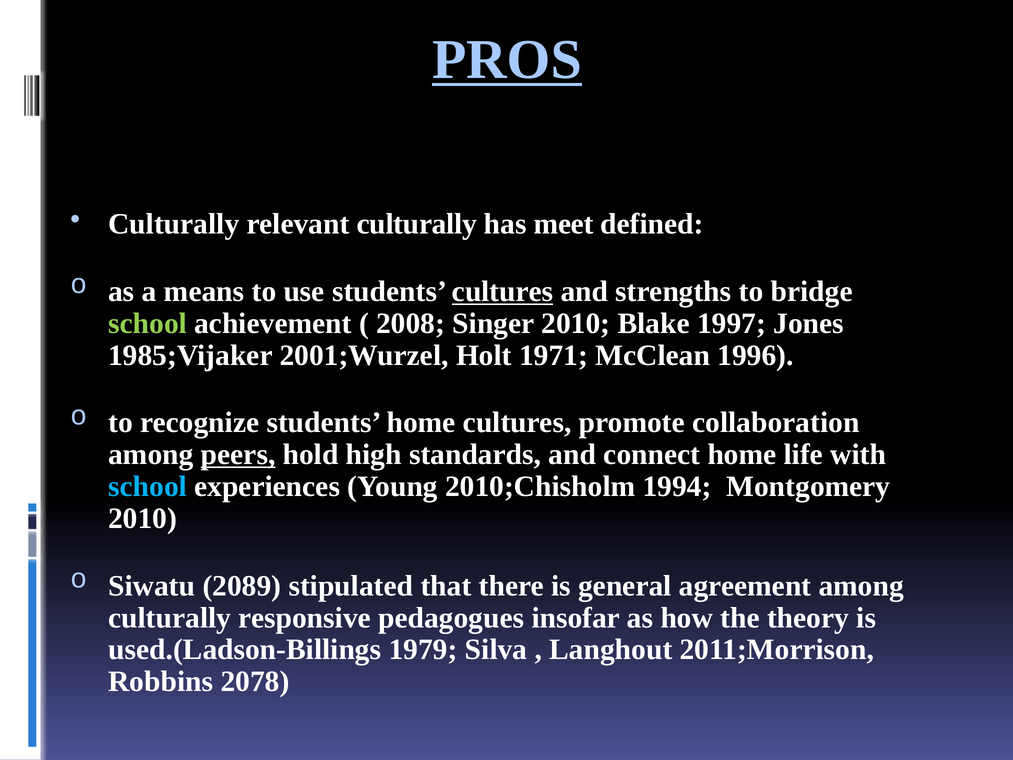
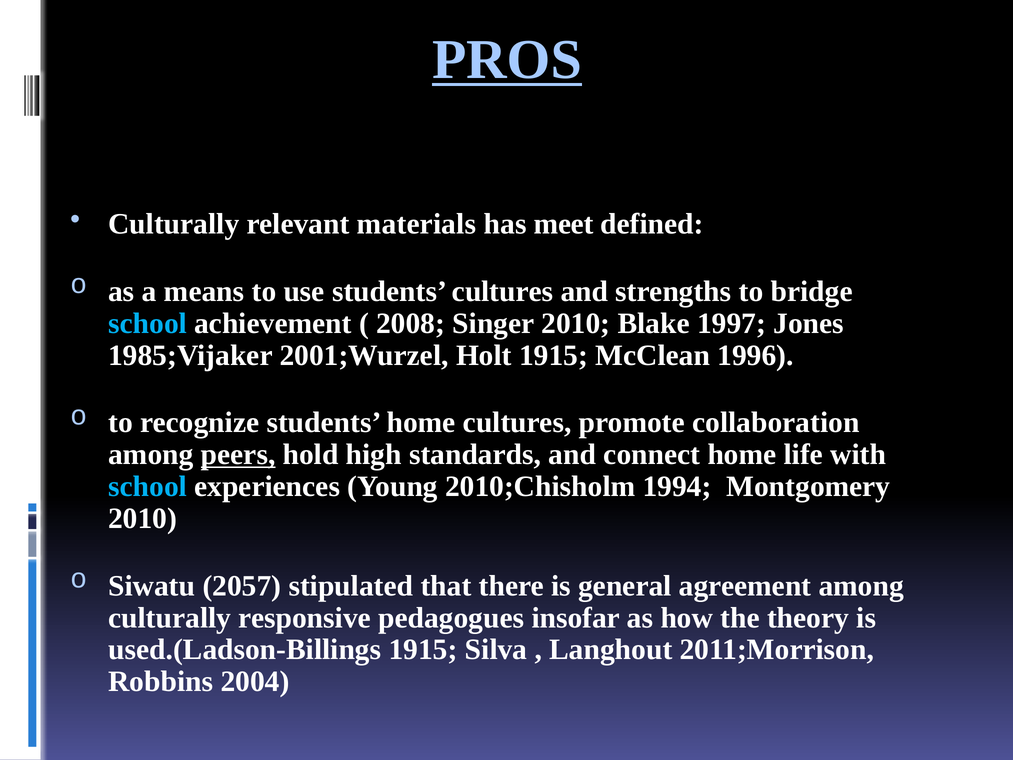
relevant culturally: culturally -> materials (417, 224)
cultures underline: present -> none (503, 291)
school colour: light green -> light blue (148, 323)
Holt 1971: 1971 -> 1915 (554, 355)
2089: 2089 -> 2057 (242, 586)
used.(Ladson-Billings 1979: 1979 -> 1915 (423, 649)
2078: 2078 -> 2004 (255, 681)
